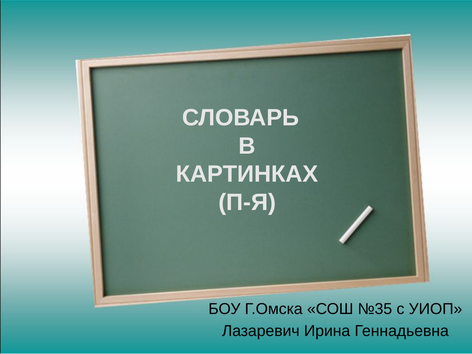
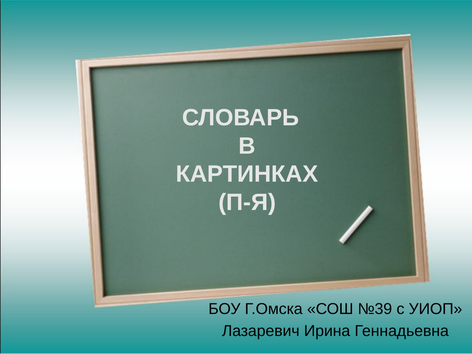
№35: №35 -> №39 (375, 309)
